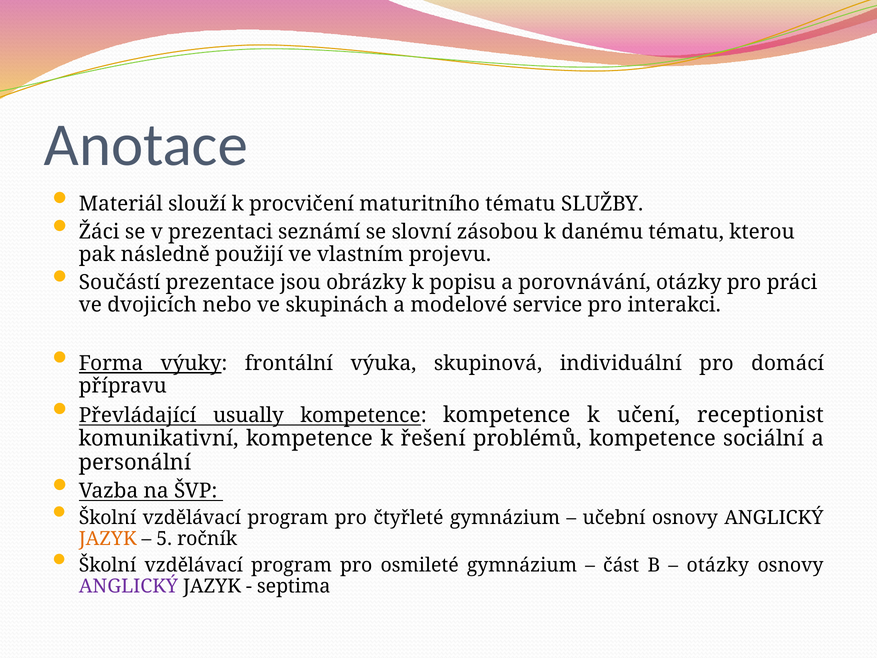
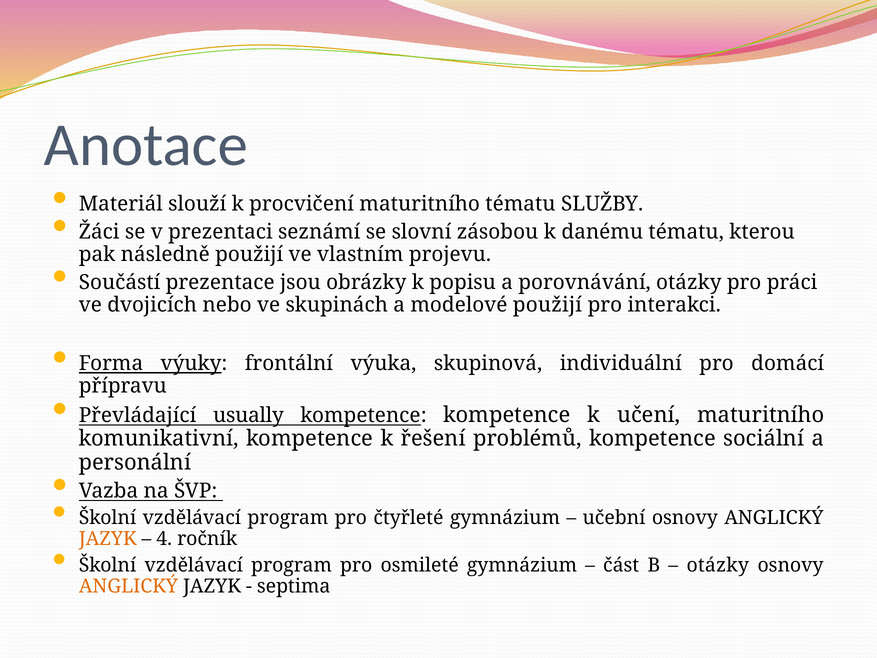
modelové service: service -> použijí (547, 305)
učení receptionist: receptionist -> maturitního (761, 415)
5: 5 -> 4 (164, 539)
ANGLICKÝ colour: purple -> orange (128, 586)
